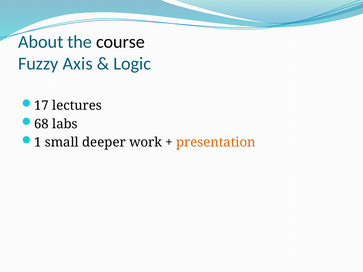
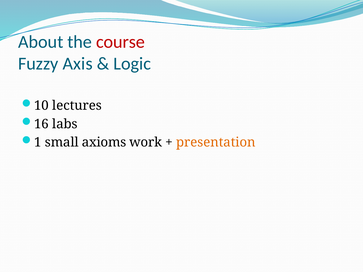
course colour: black -> red (121, 42)
17: 17 -> 10 (41, 106)
68: 68 -> 16 (41, 124)
deeper: deeper -> axioms (104, 142)
